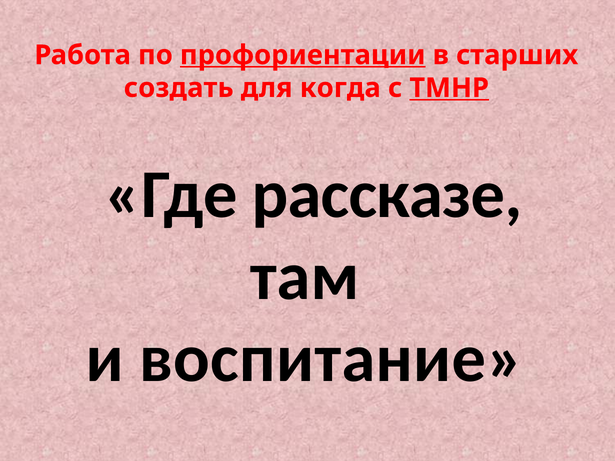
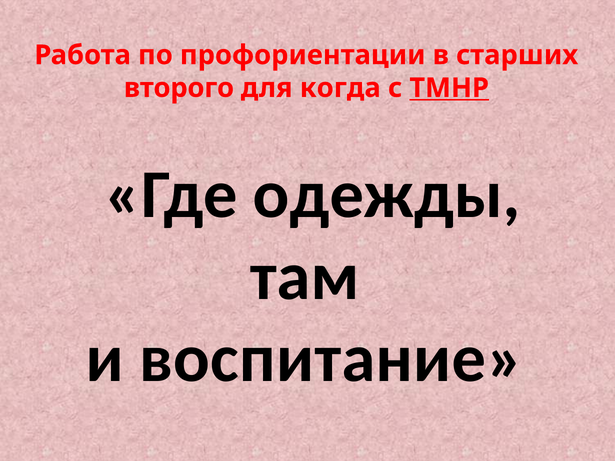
профориентации underline: present -> none (303, 55)
создать: создать -> второго (179, 88)
рассказе: рассказе -> одежды (387, 195)
